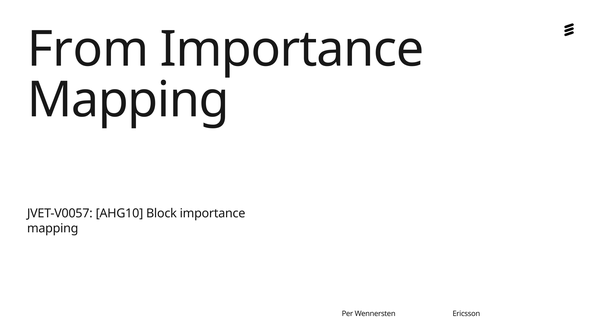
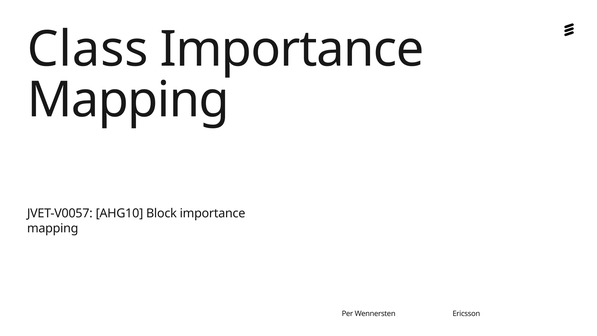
From: From -> Class (88, 49)
